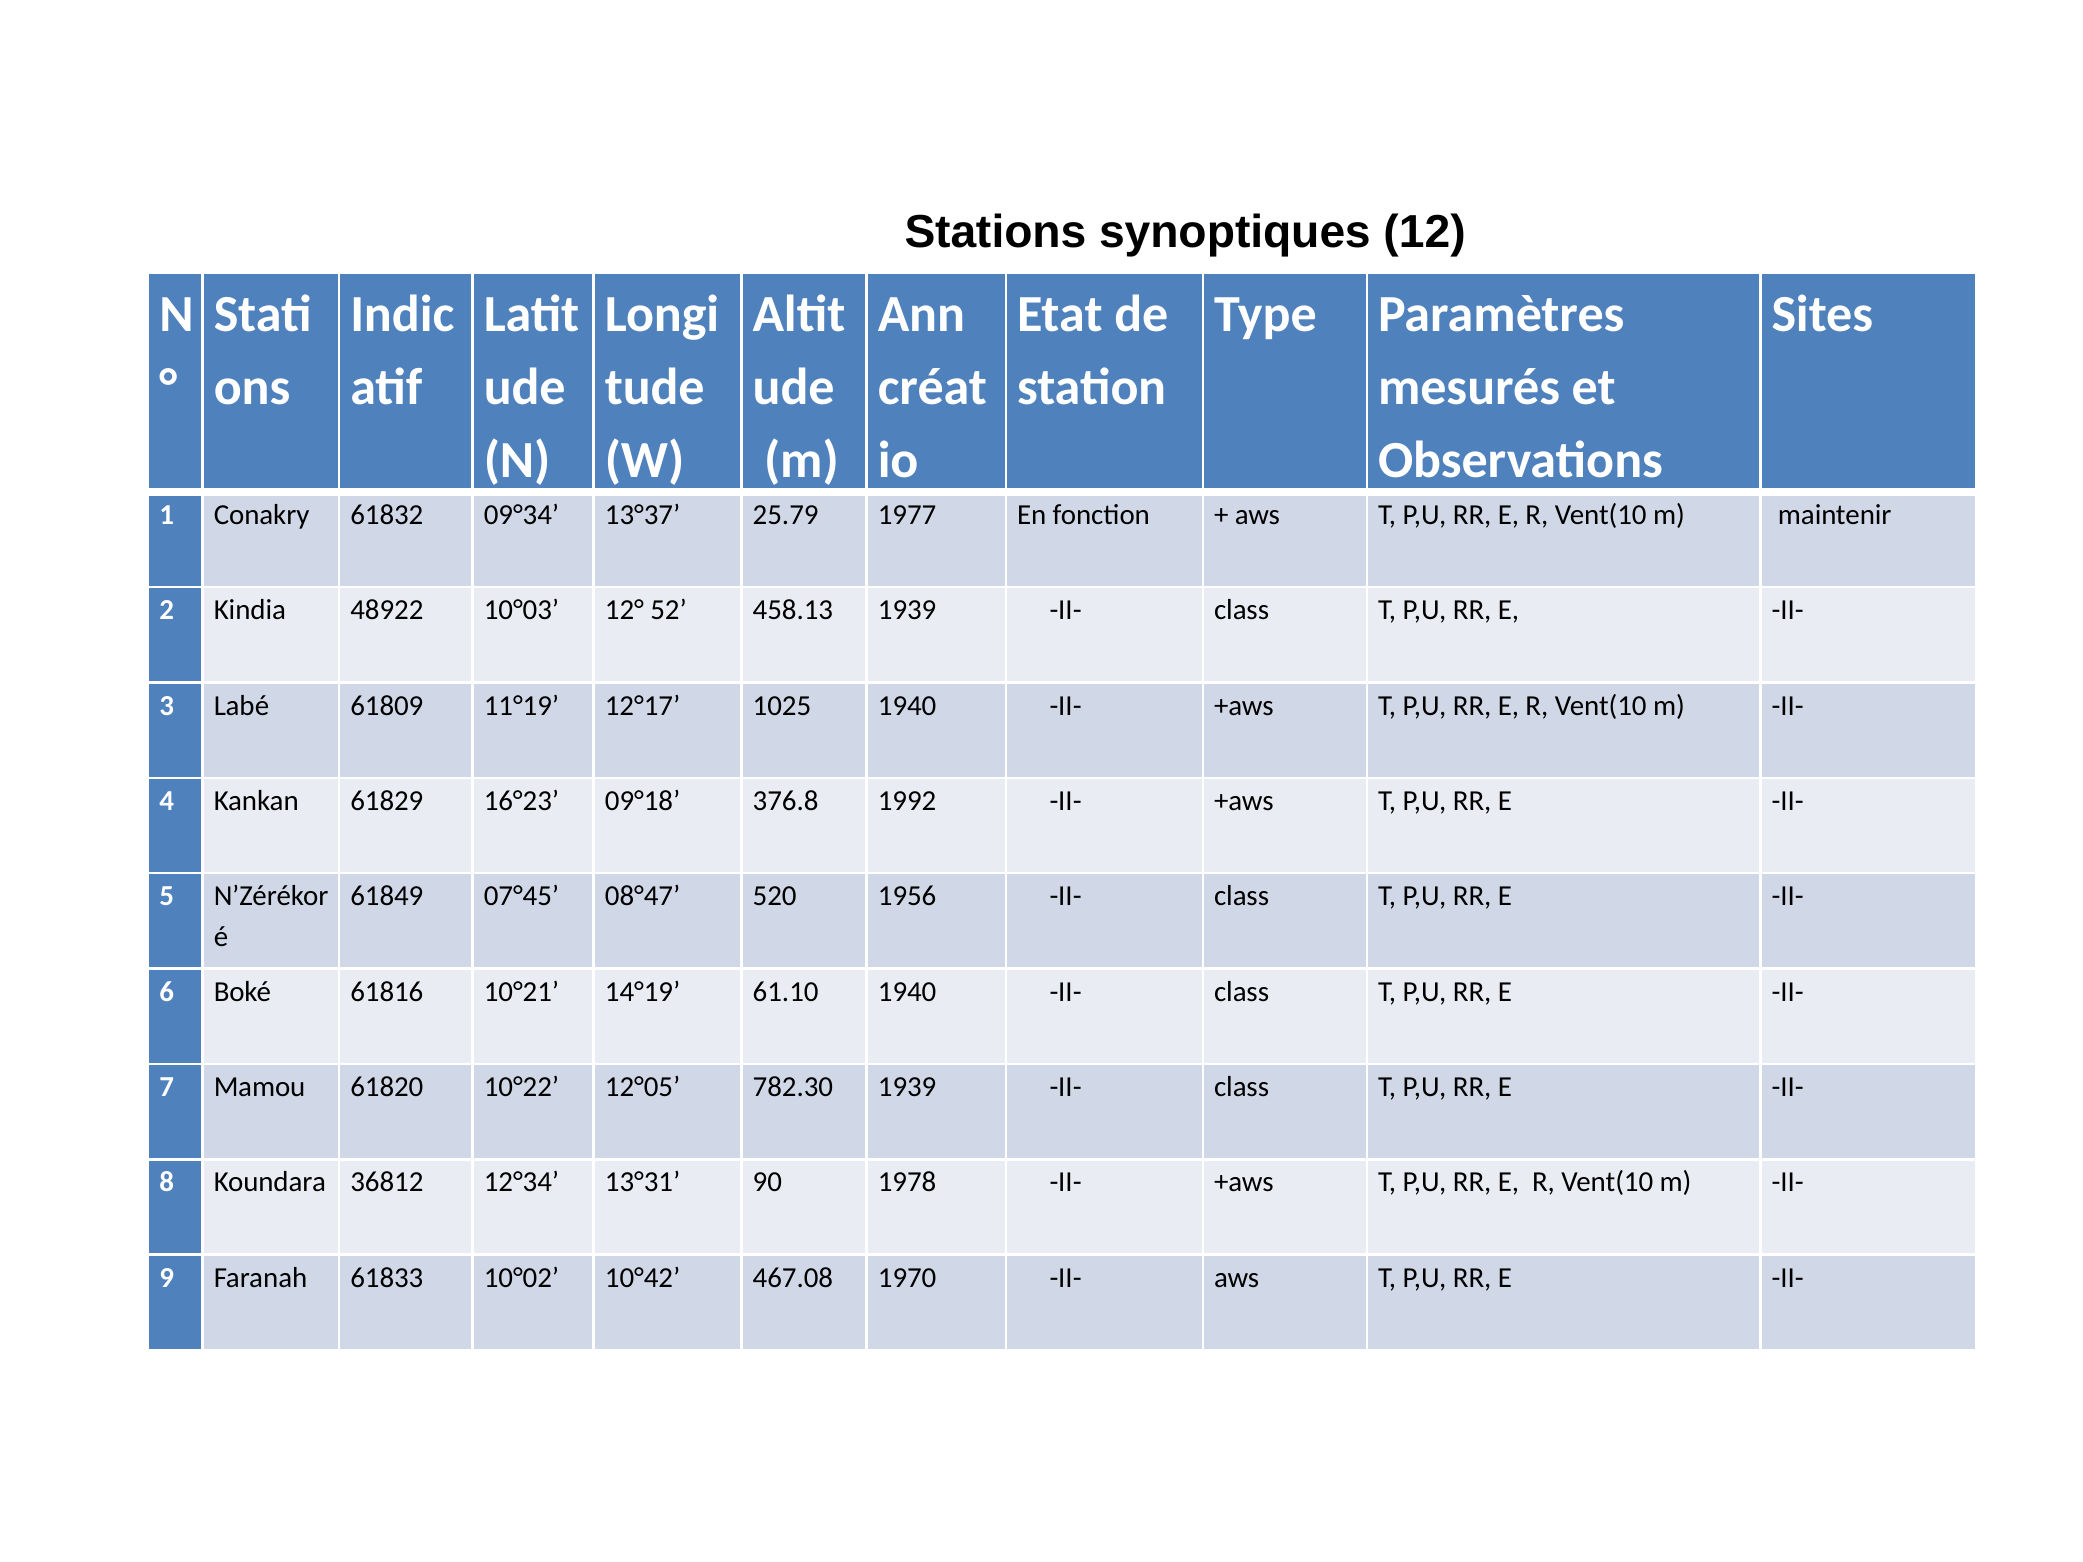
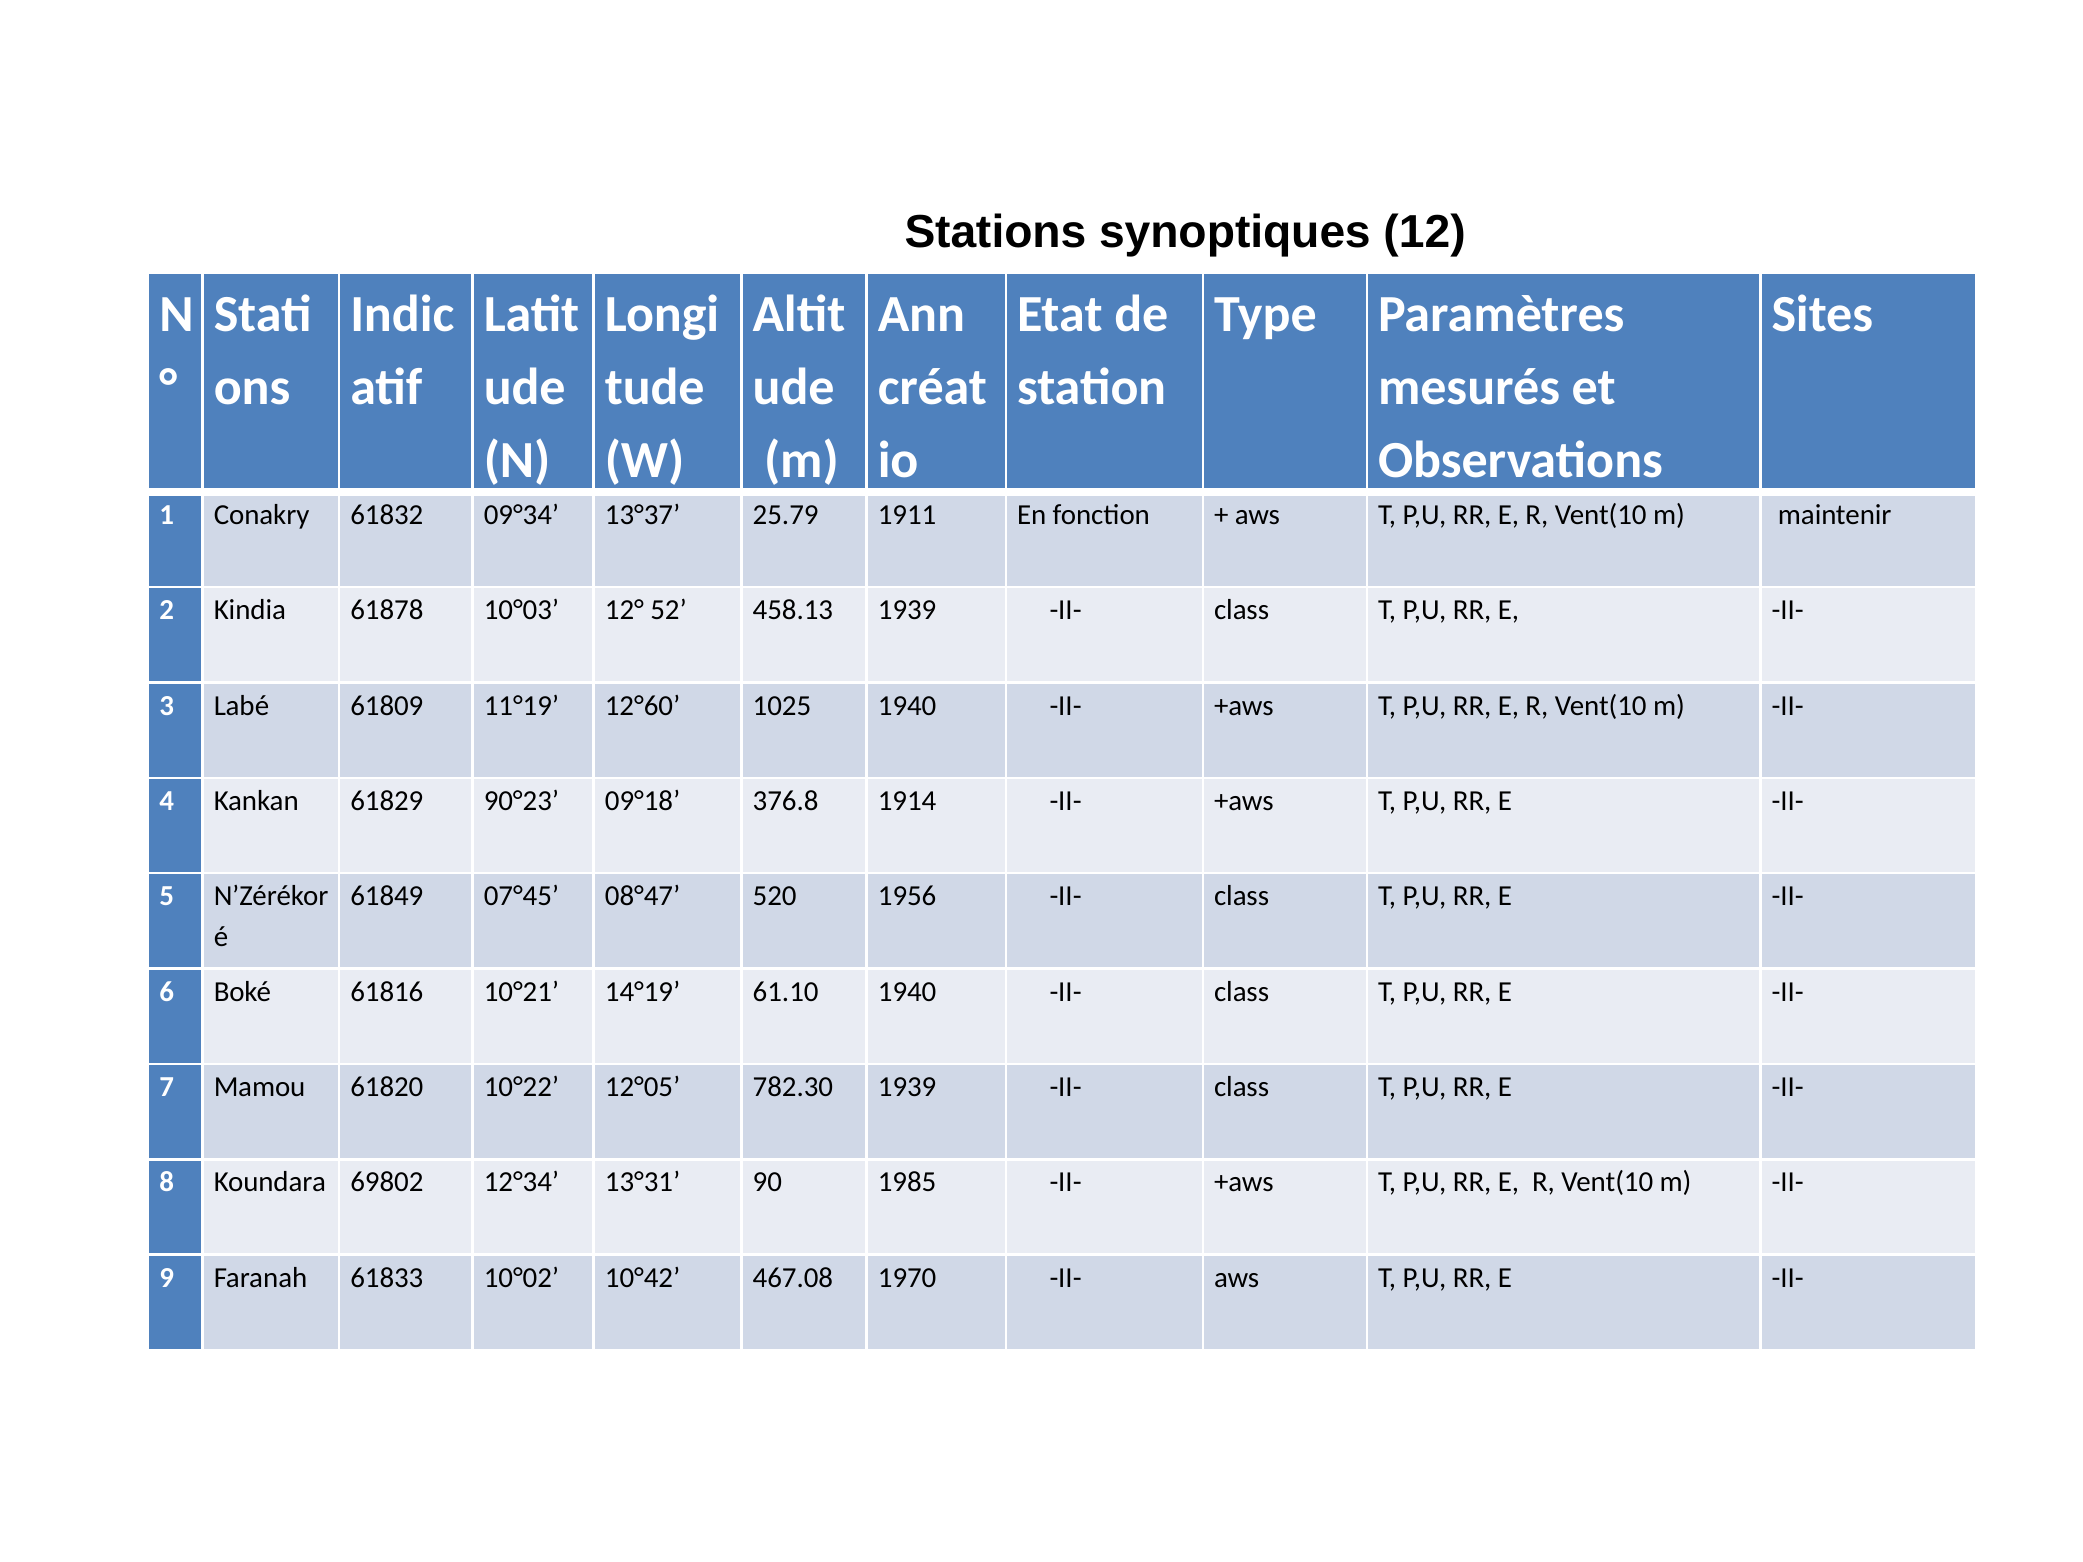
1977: 1977 -> 1911 (907, 515)
48922: 48922 -> 61878 (387, 610)
12°17: 12°17 -> 12°60 (643, 706)
16°23: 16°23 -> 90°23 (521, 801)
1992: 1992 -> 1914 (907, 801)
36812: 36812 -> 69802 (387, 1183)
1978: 1978 -> 1985 (907, 1183)
